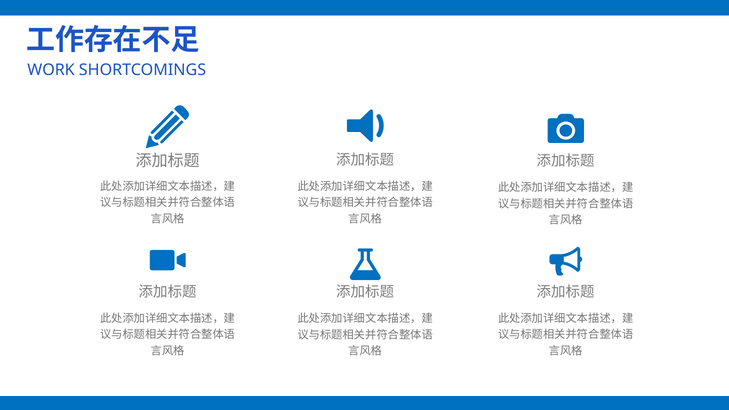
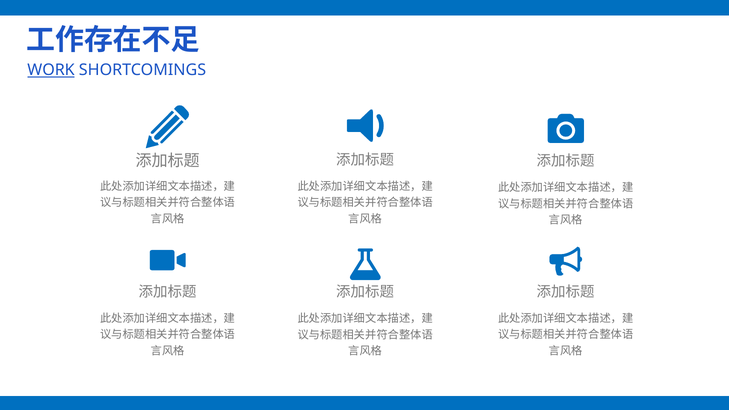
WORK underline: none -> present (51, 70)
